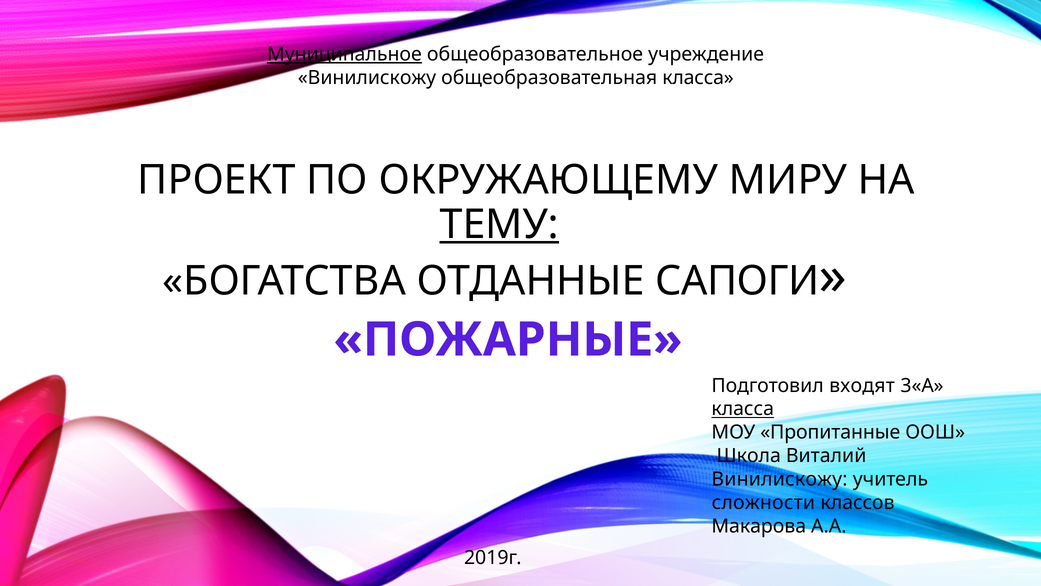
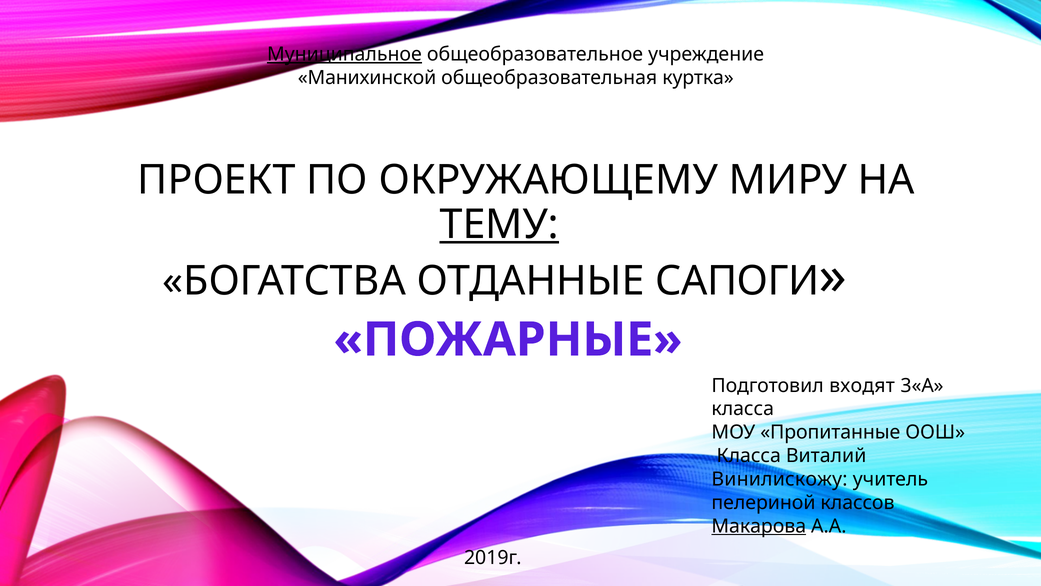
Винилискожу: Винилискожу -> Манихинской (367, 78)
общеобразовательная класса: класса -> куртка (698, 78)
класса underline: present -> none (743, 409)
Школа: Школа -> Класса (749, 456)
сложности: сложности -> пелериной (763, 502)
Макарова underline: none -> present (759, 526)
